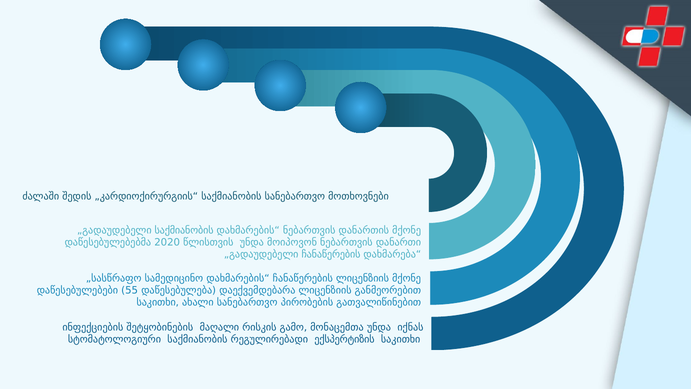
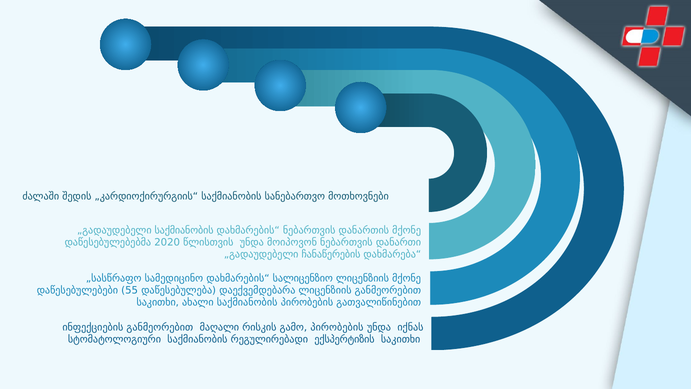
დახმარების“ ჩანაწერების: ჩანაწერების -> სალიცენზიო (303, 278)
ახალი სანებართვო: სანებართვო -> საქმიანობის (247, 302)
ინფექციების შეტყობინების: შეტყობინების -> განმეორებით (160, 327)
გამო მონაცემთა: მონაცემთა -> პირობების (337, 327)
